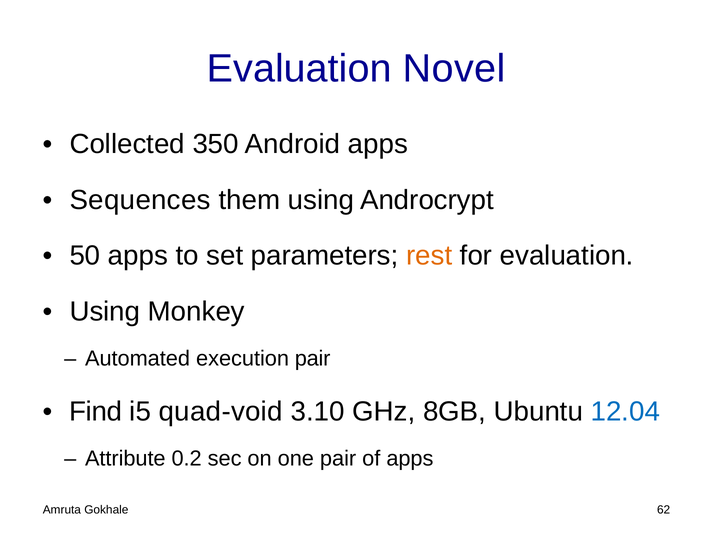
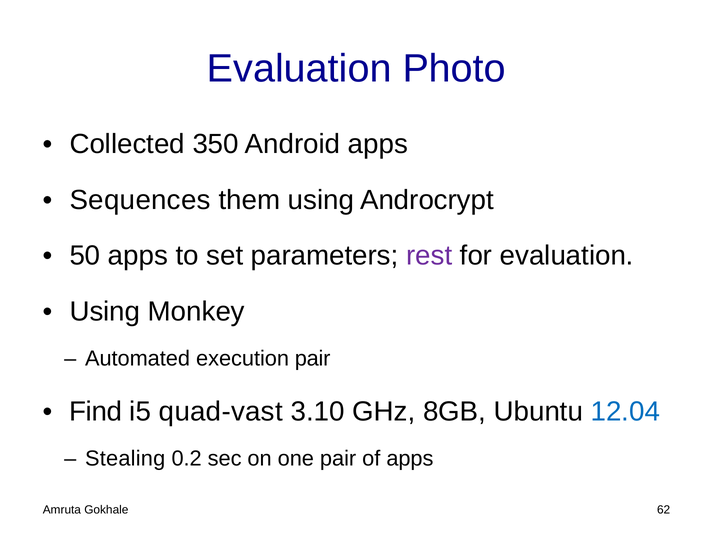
Novel: Novel -> Photo (454, 69)
rest colour: orange -> purple (429, 256)
quad-void: quad-void -> quad-vast (221, 412)
Attribute: Attribute -> Stealing (125, 459)
